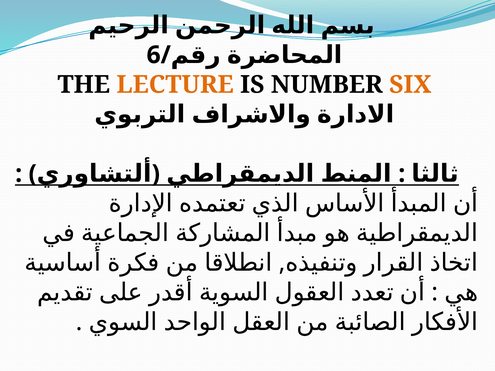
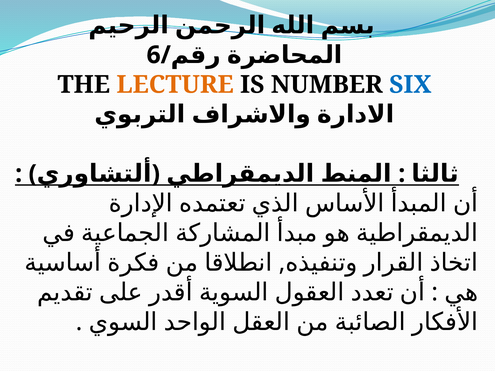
SIX colour: orange -> blue (410, 85)
